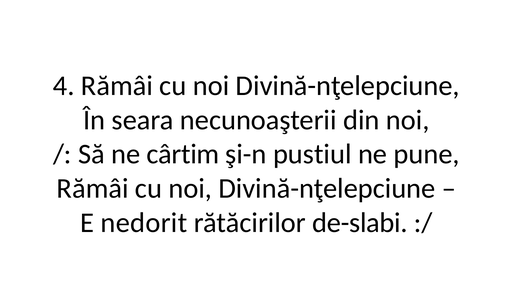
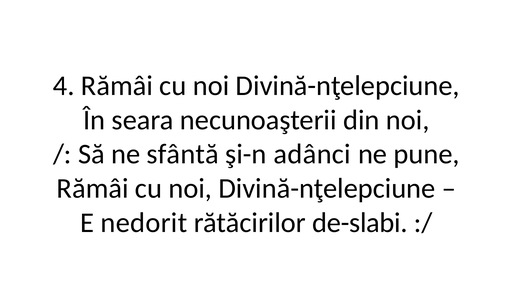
cârtim: cârtim -> sfântă (183, 154)
pustiul: pustiul -> adânci (312, 154)
